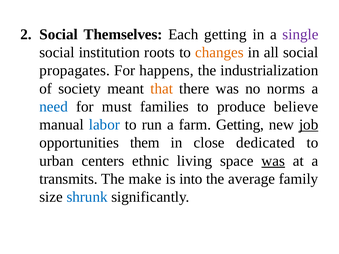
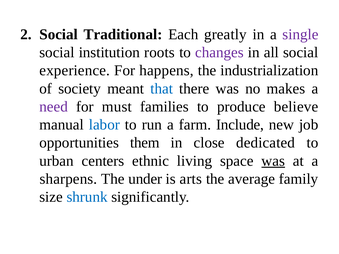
Themselves: Themselves -> Traditional (123, 34)
Each getting: getting -> greatly (225, 34)
changes colour: orange -> purple (219, 52)
propagates: propagates -> experience (75, 71)
that colour: orange -> blue (162, 89)
norms: norms -> makes (286, 89)
need colour: blue -> purple (54, 107)
farm Getting: Getting -> Include (240, 125)
job underline: present -> none (309, 125)
transmits: transmits -> sharpens (68, 179)
make: make -> under (145, 179)
into: into -> arts (191, 179)
